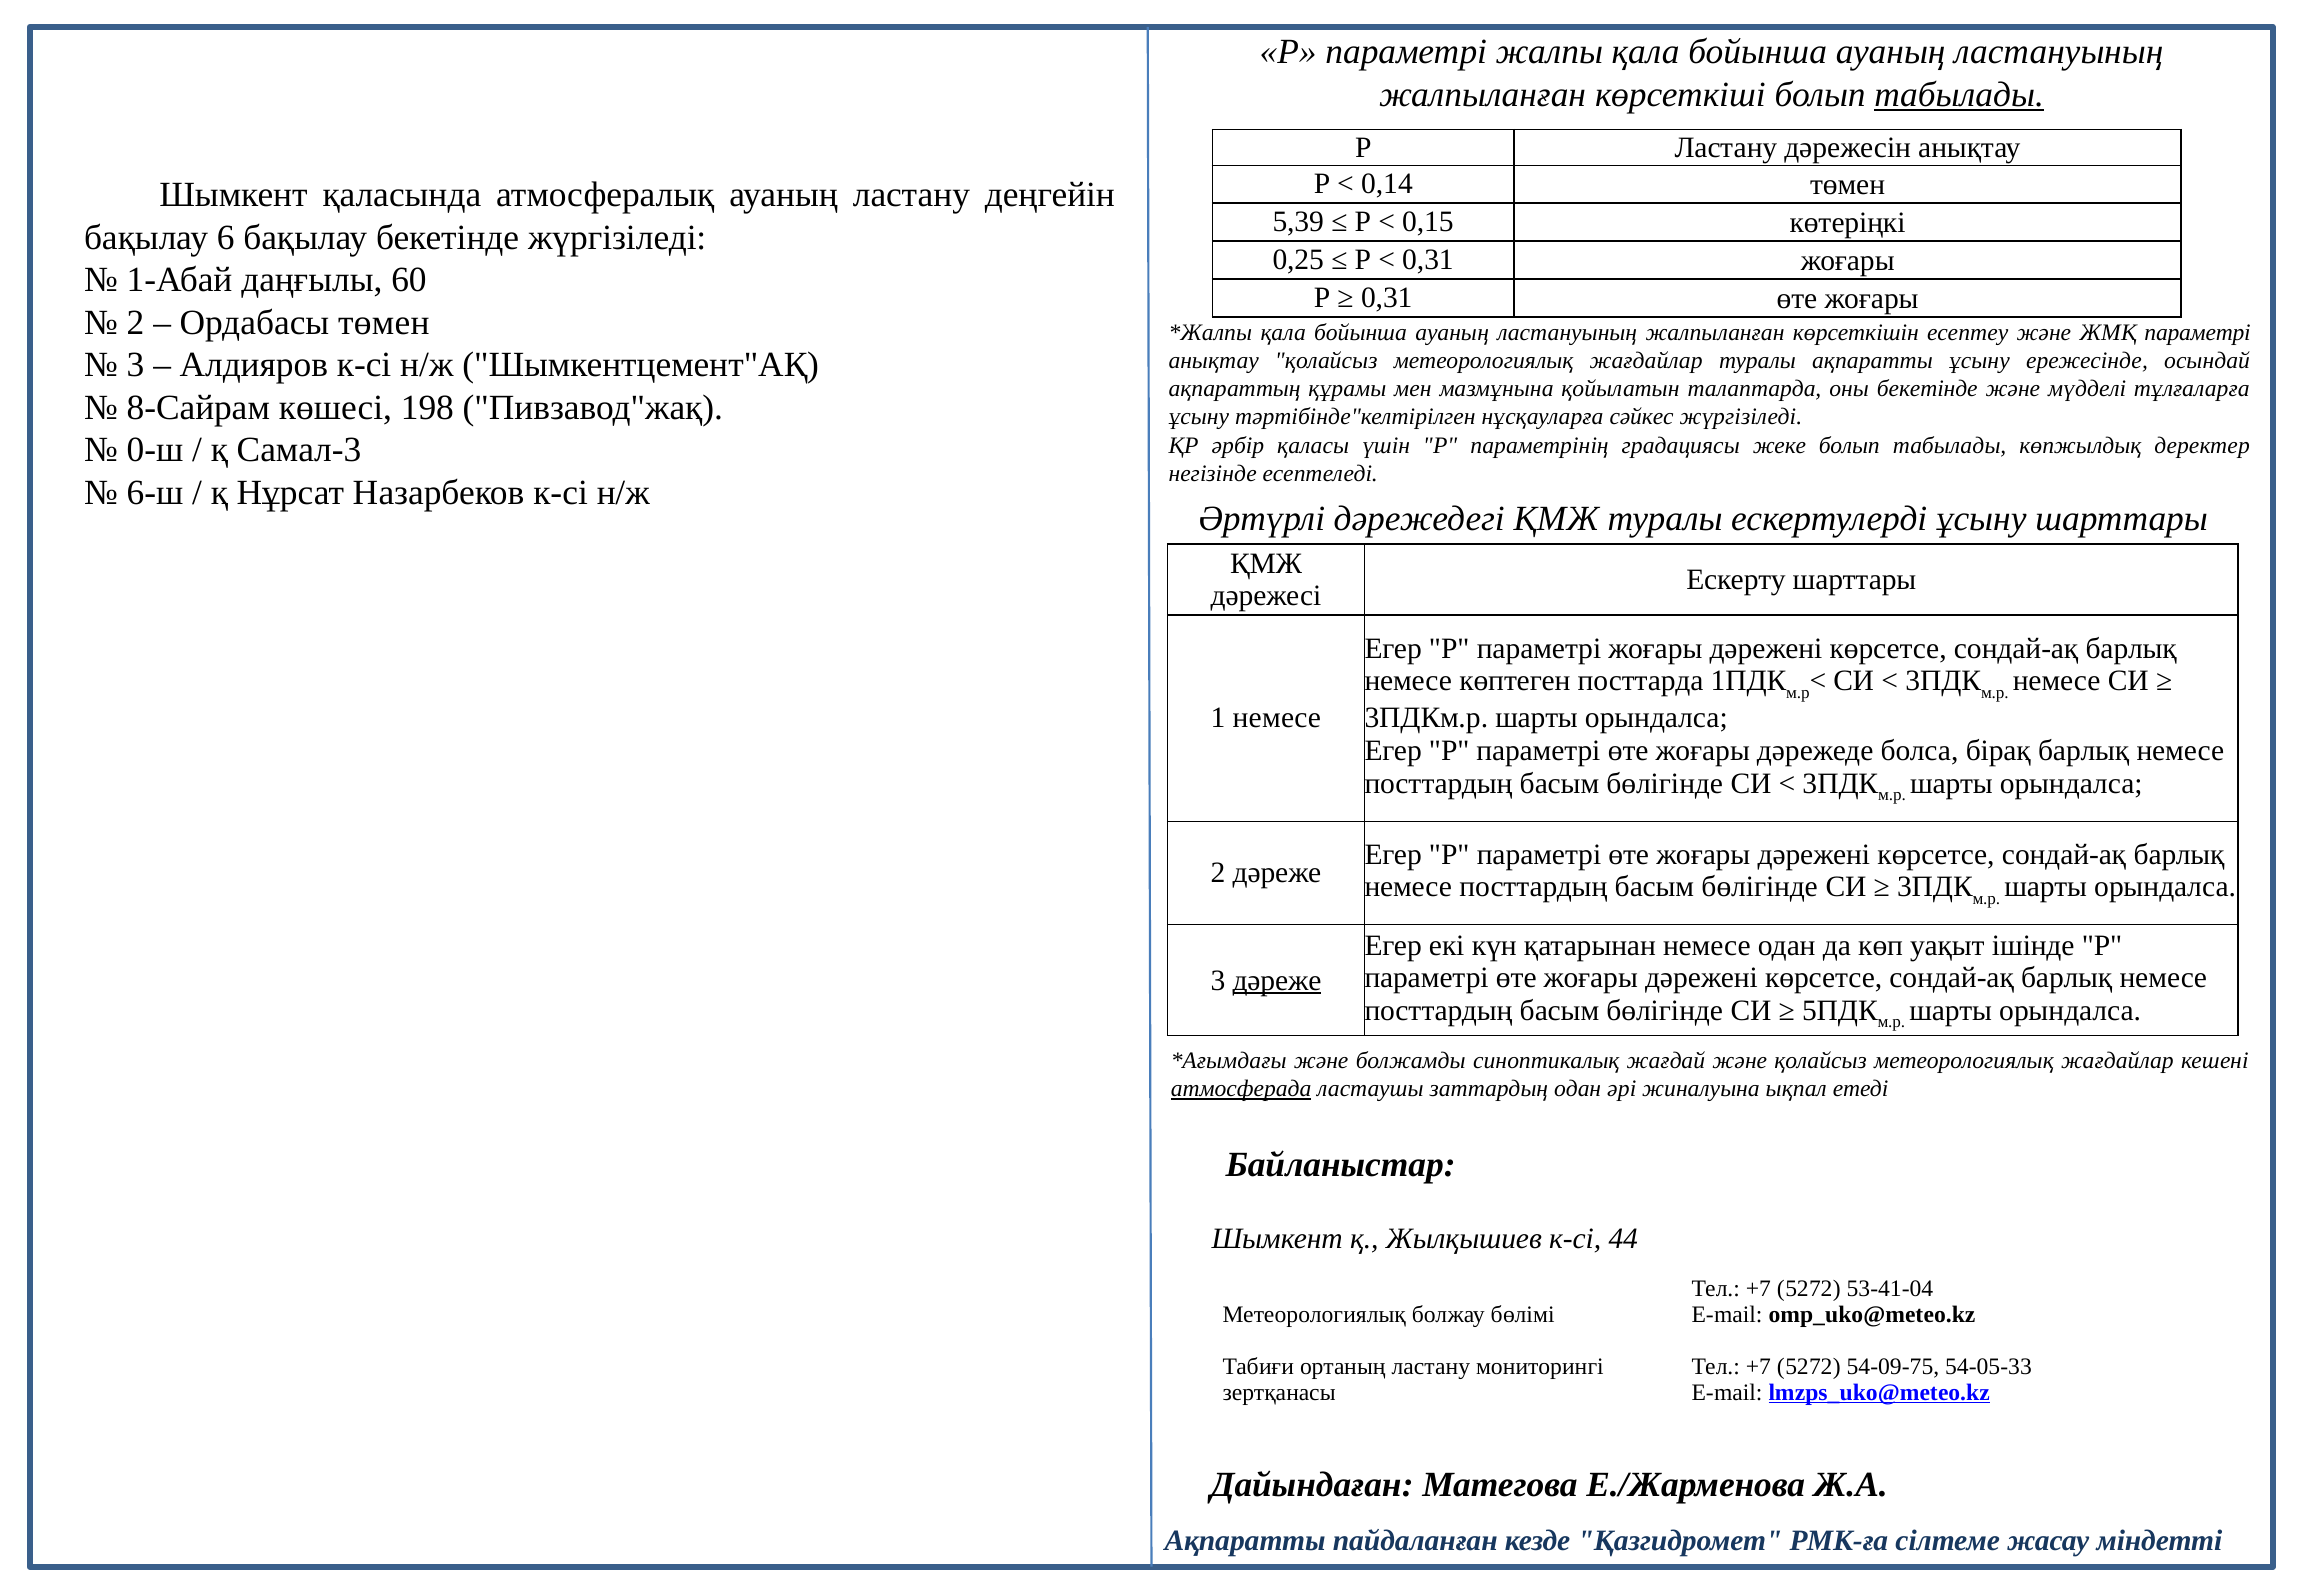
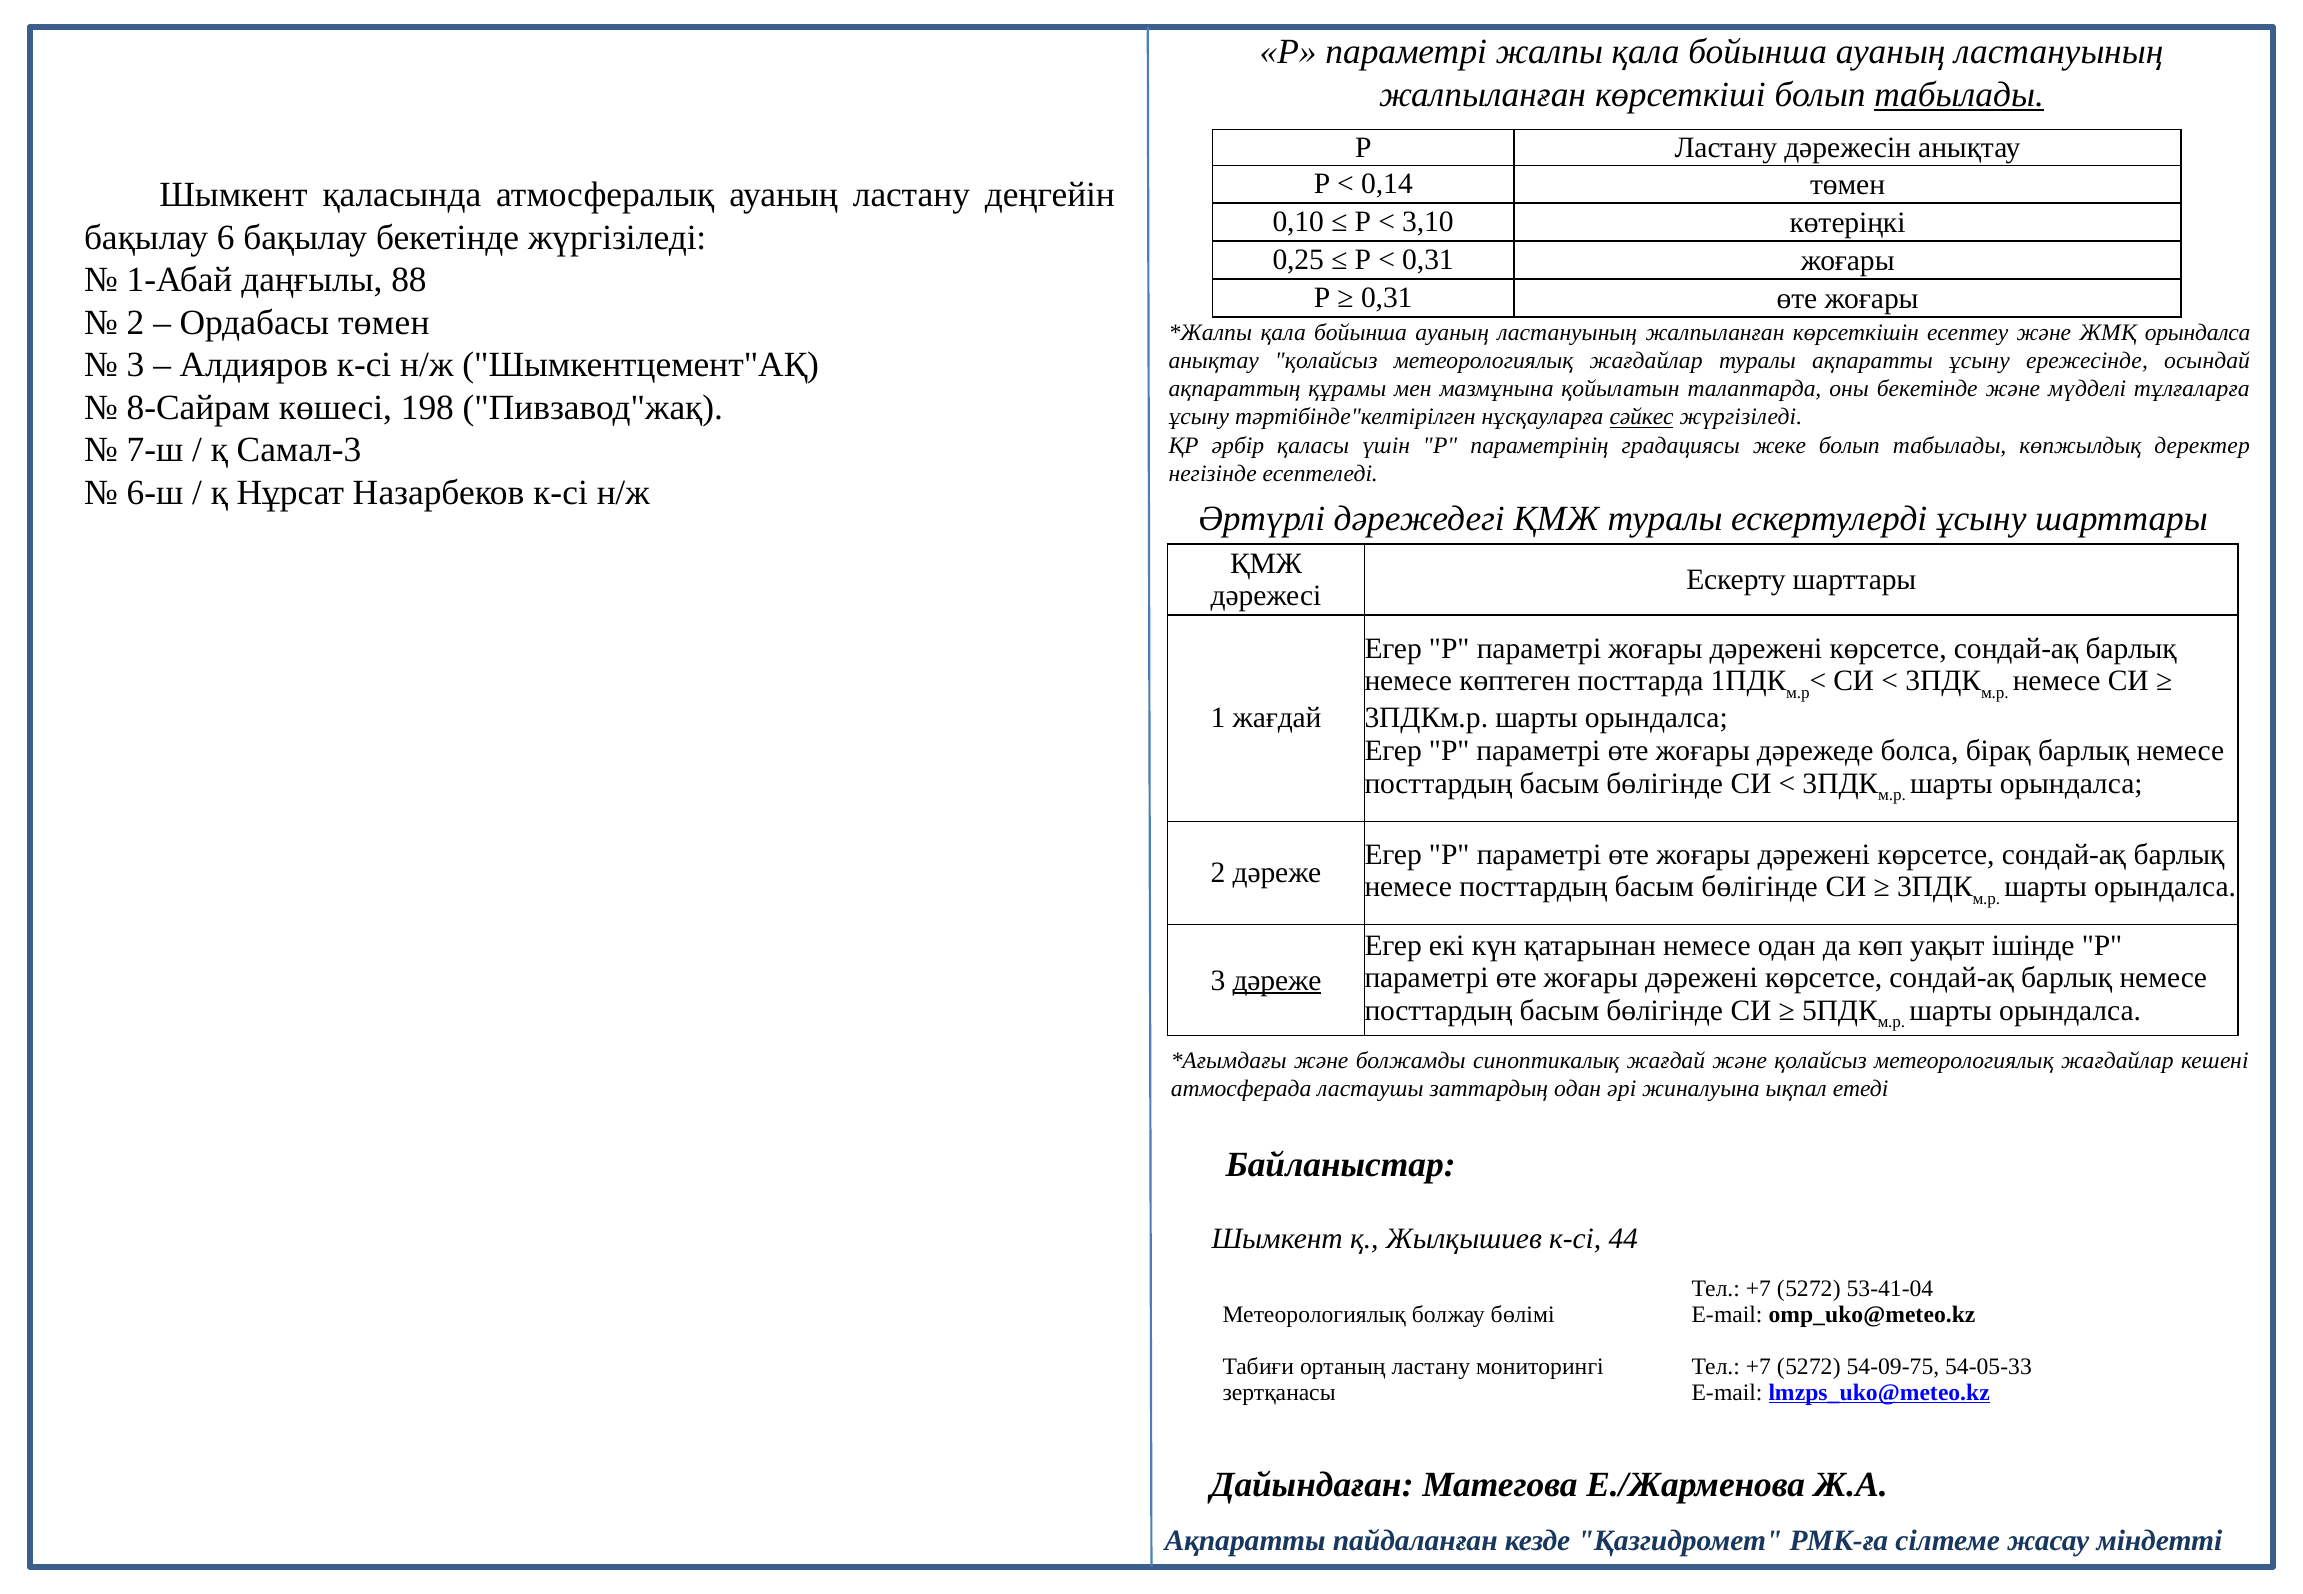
5,39: 5,39 -> 0,10 (1298, 222)
0,15: 0,15 -> 3,10 (1428, 222)
60: 60 -> 88 (409, 280)
ЖМҚ параметрі: параметрі -> орындалса (2198, 332)
сәйкес underline: none -> present (1642, 417)
0-ш: 0-ш -> 7-ш (155, 450)
1 немесе: немесе -> жағдай (1277, 718)
атмосферада underline: present -> none (1241, 1089)
